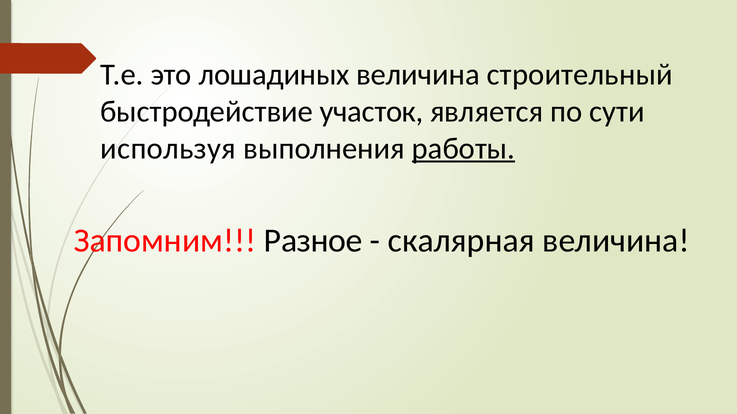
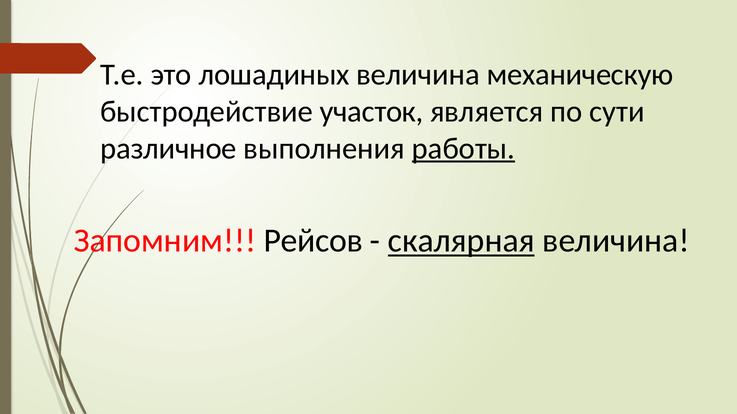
строительный: строительный -> механическую (580, 75)
используя: используя -> различное (168, 149)
Разное: Разное -> Рейсов (313, 241)
скалярная underline: none -> present (461, 241)
